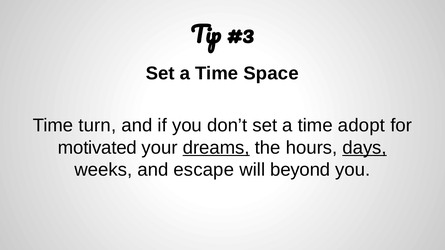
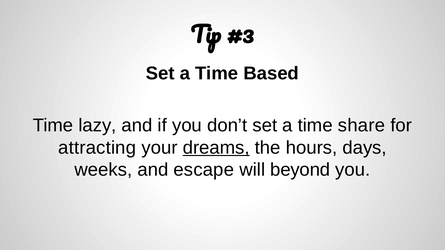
Space: Space -> Based (271, 74)
turn: turn -> lazy (97, 126)
adopt: adopt -> share (361, 126)
motivated: motivated -> attracting (97, 148)
days underline: present -> none (365, 148)
